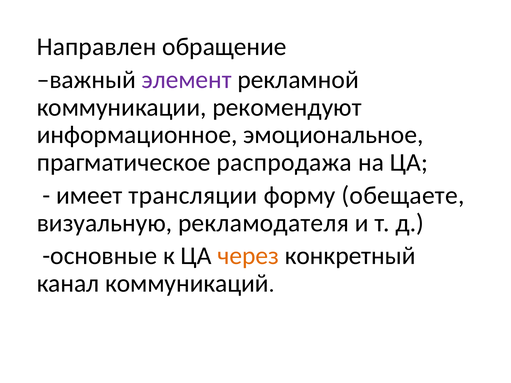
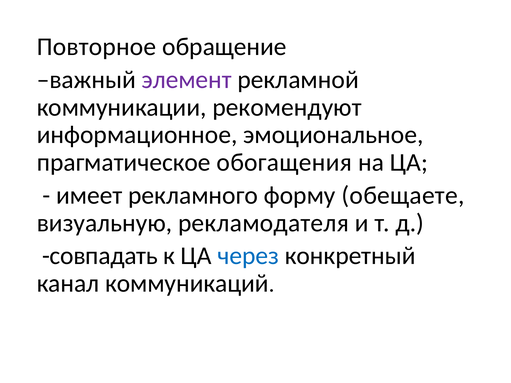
Направлен: Направлен -> Повторное (97, 47)
распродажа: распродажа -> обогащения (284, 163)
трансляции: трансляции -> рекламного (193, 196)
основные: основные -> совпадать (100, 256)
через colour: orange -> blue (248, 256)
